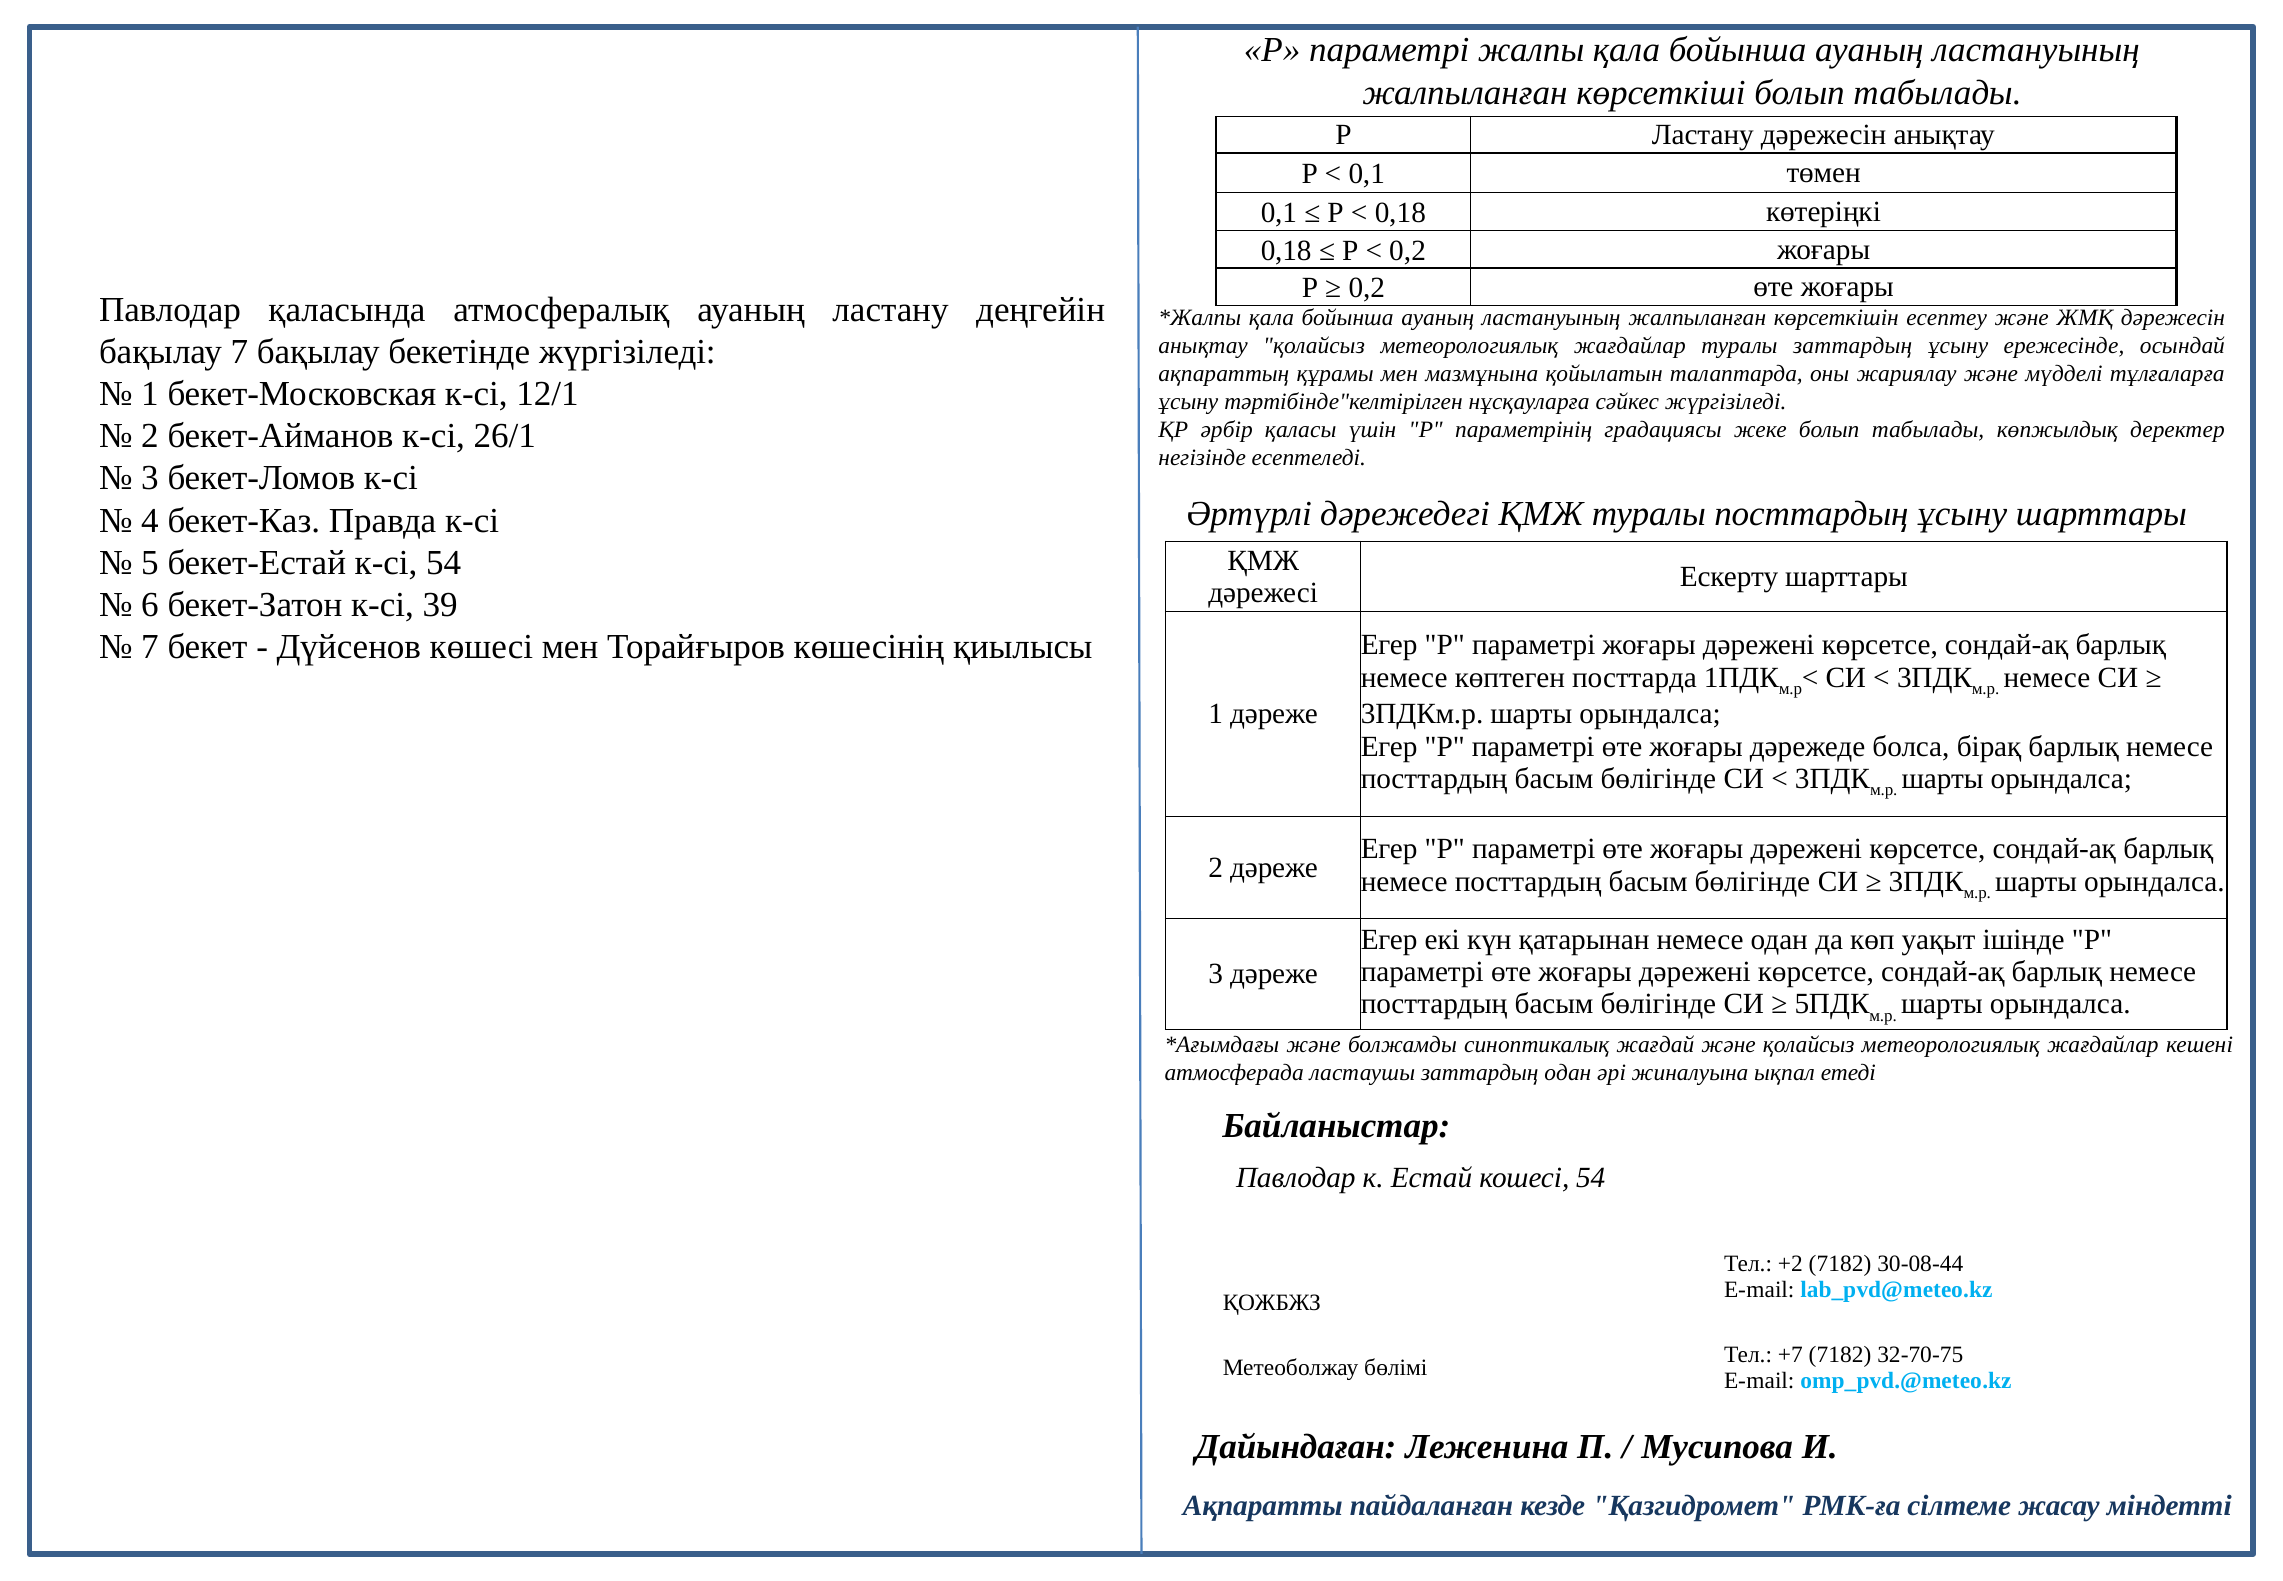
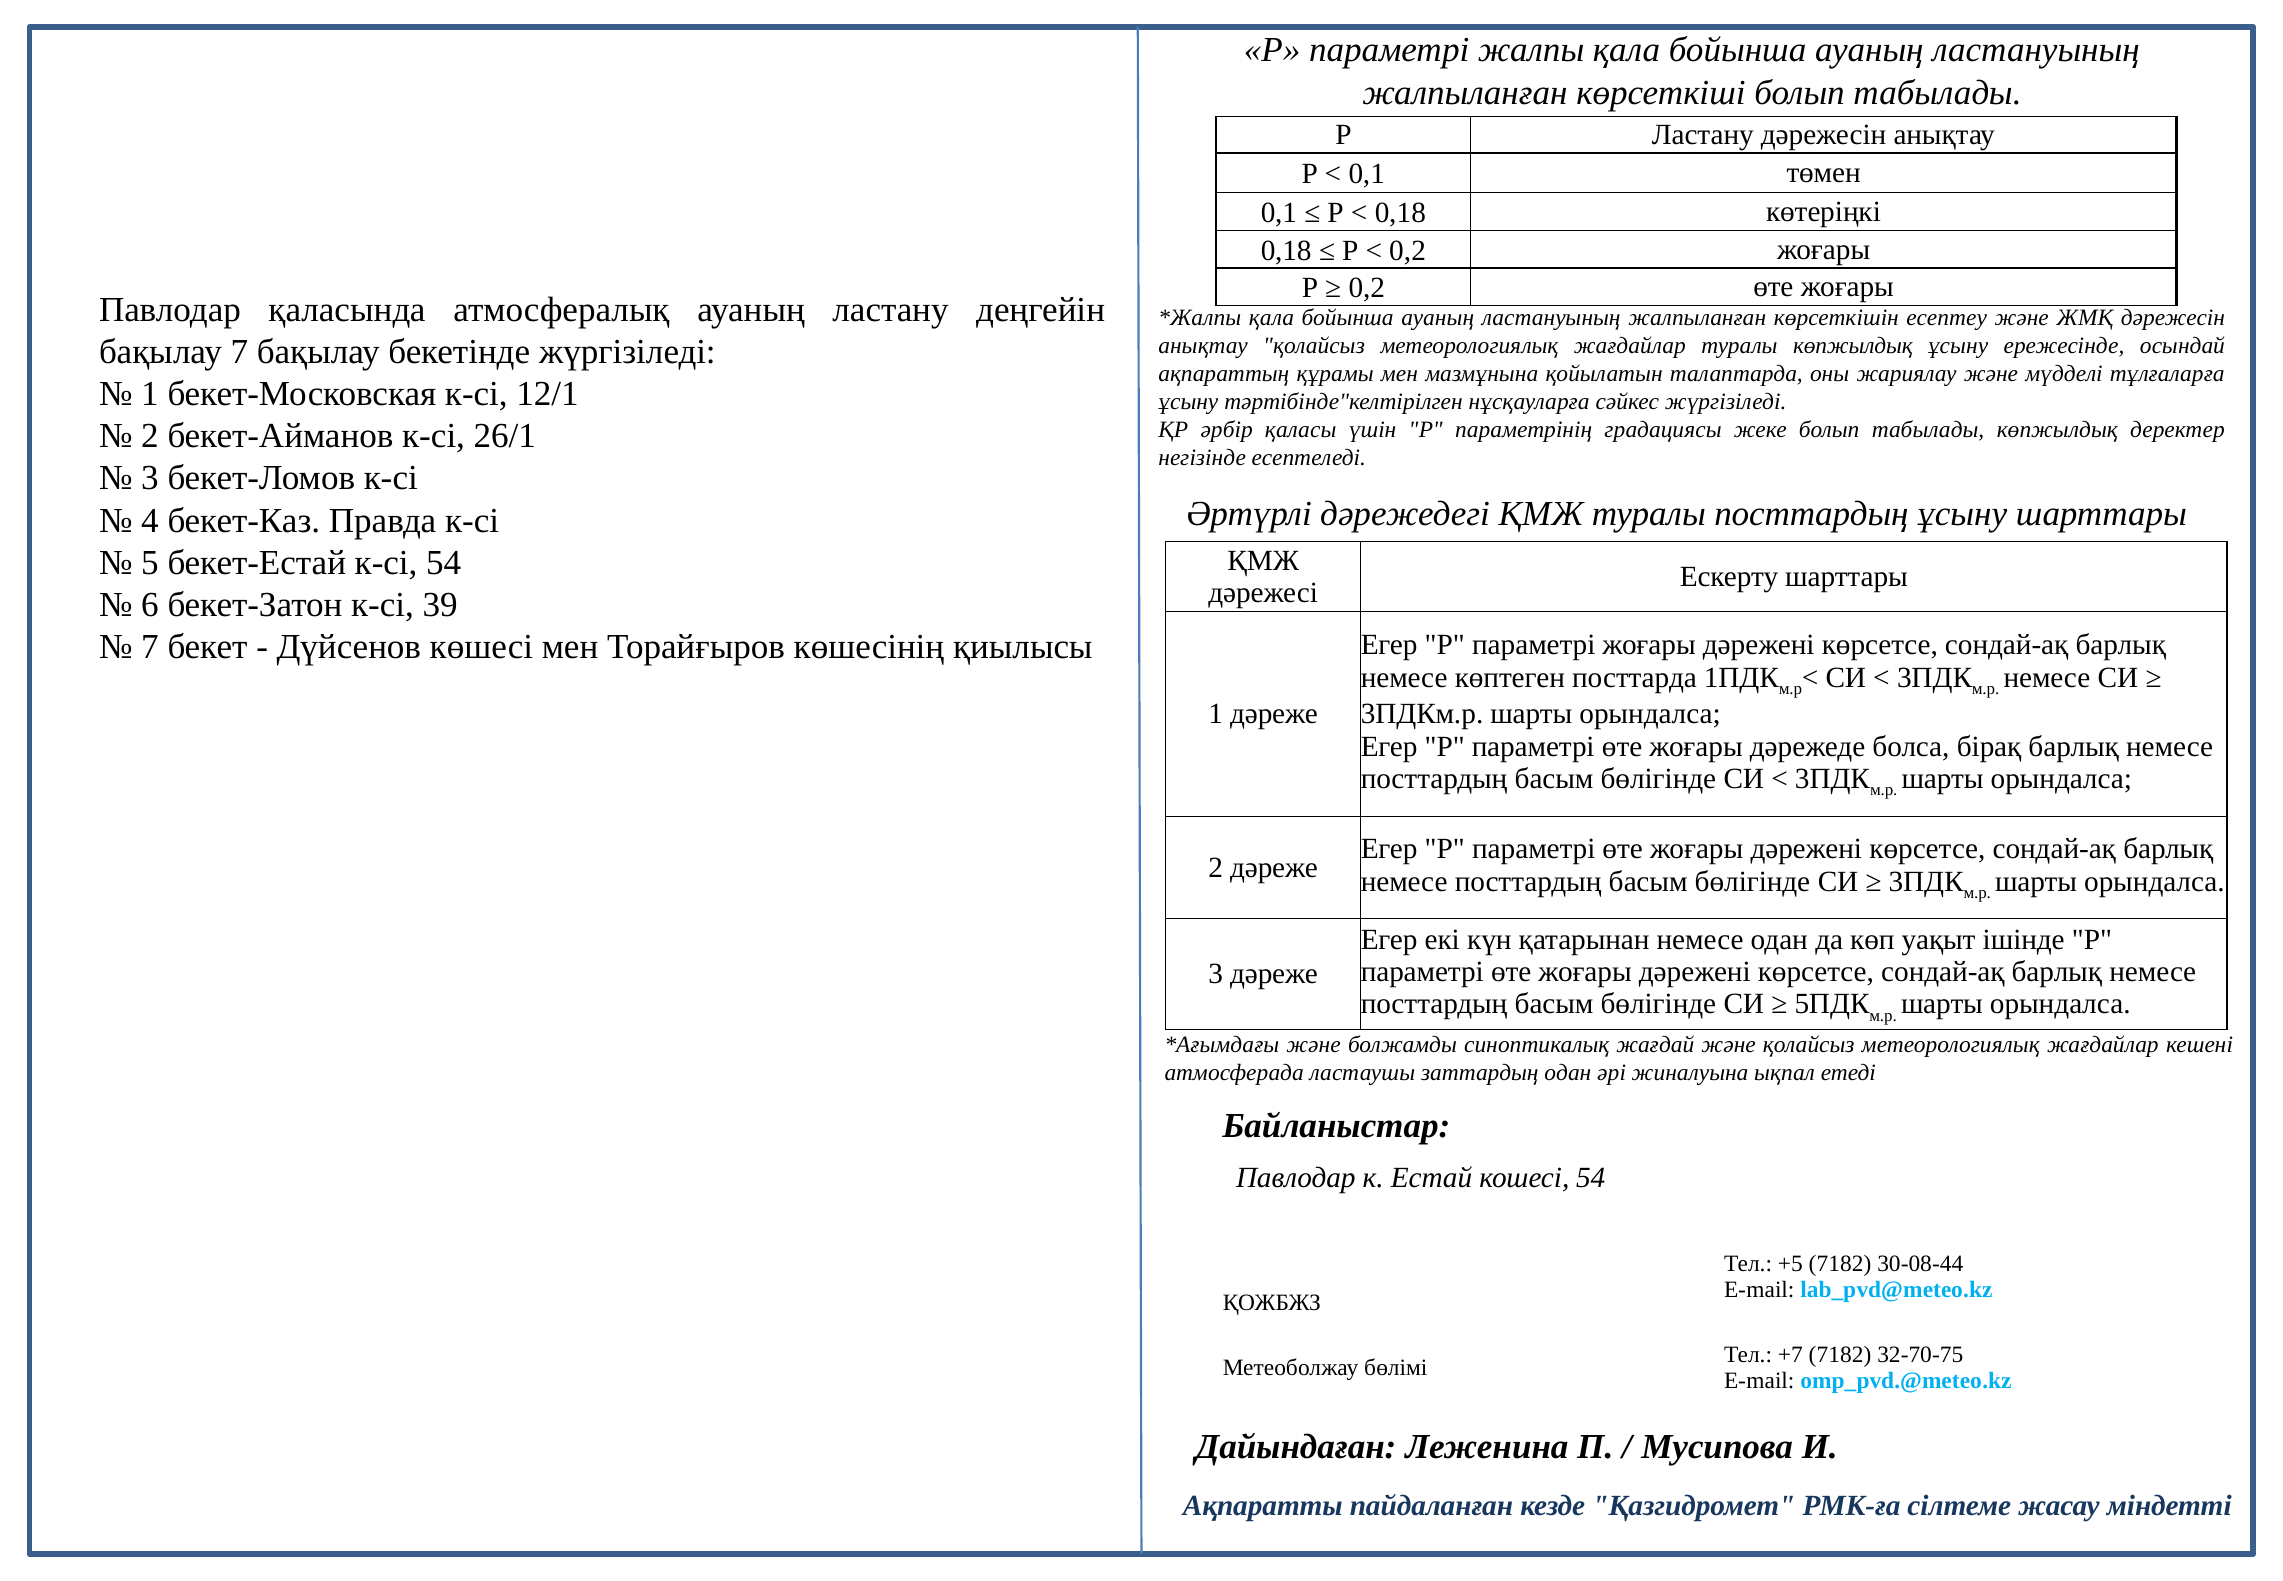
туралы заттардың: заттардың -> көпжылдық (1853, 346)
+2: +2 -> +5 (1790, 1263)
